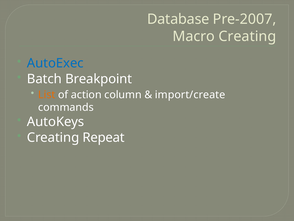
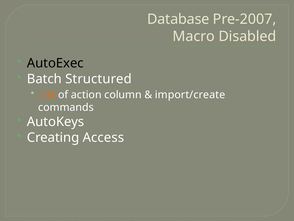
Macro Creating: Creating -> Disabled (247, 36)
AutoExec colour: blue -> black (55, 63)
Breakpoint: Breakpoint -> Structured (98, 79)
Repeat: Repeat -> Access (103, 137)
